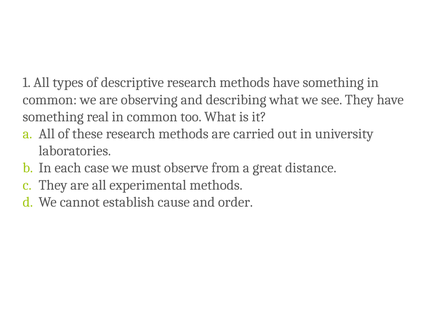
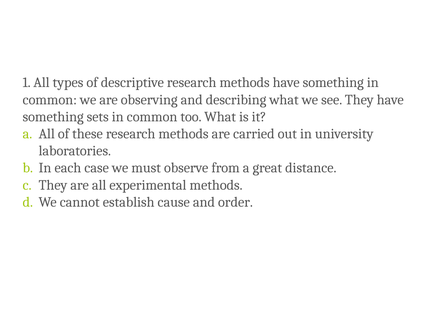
real: real -> sets (98, 117)
